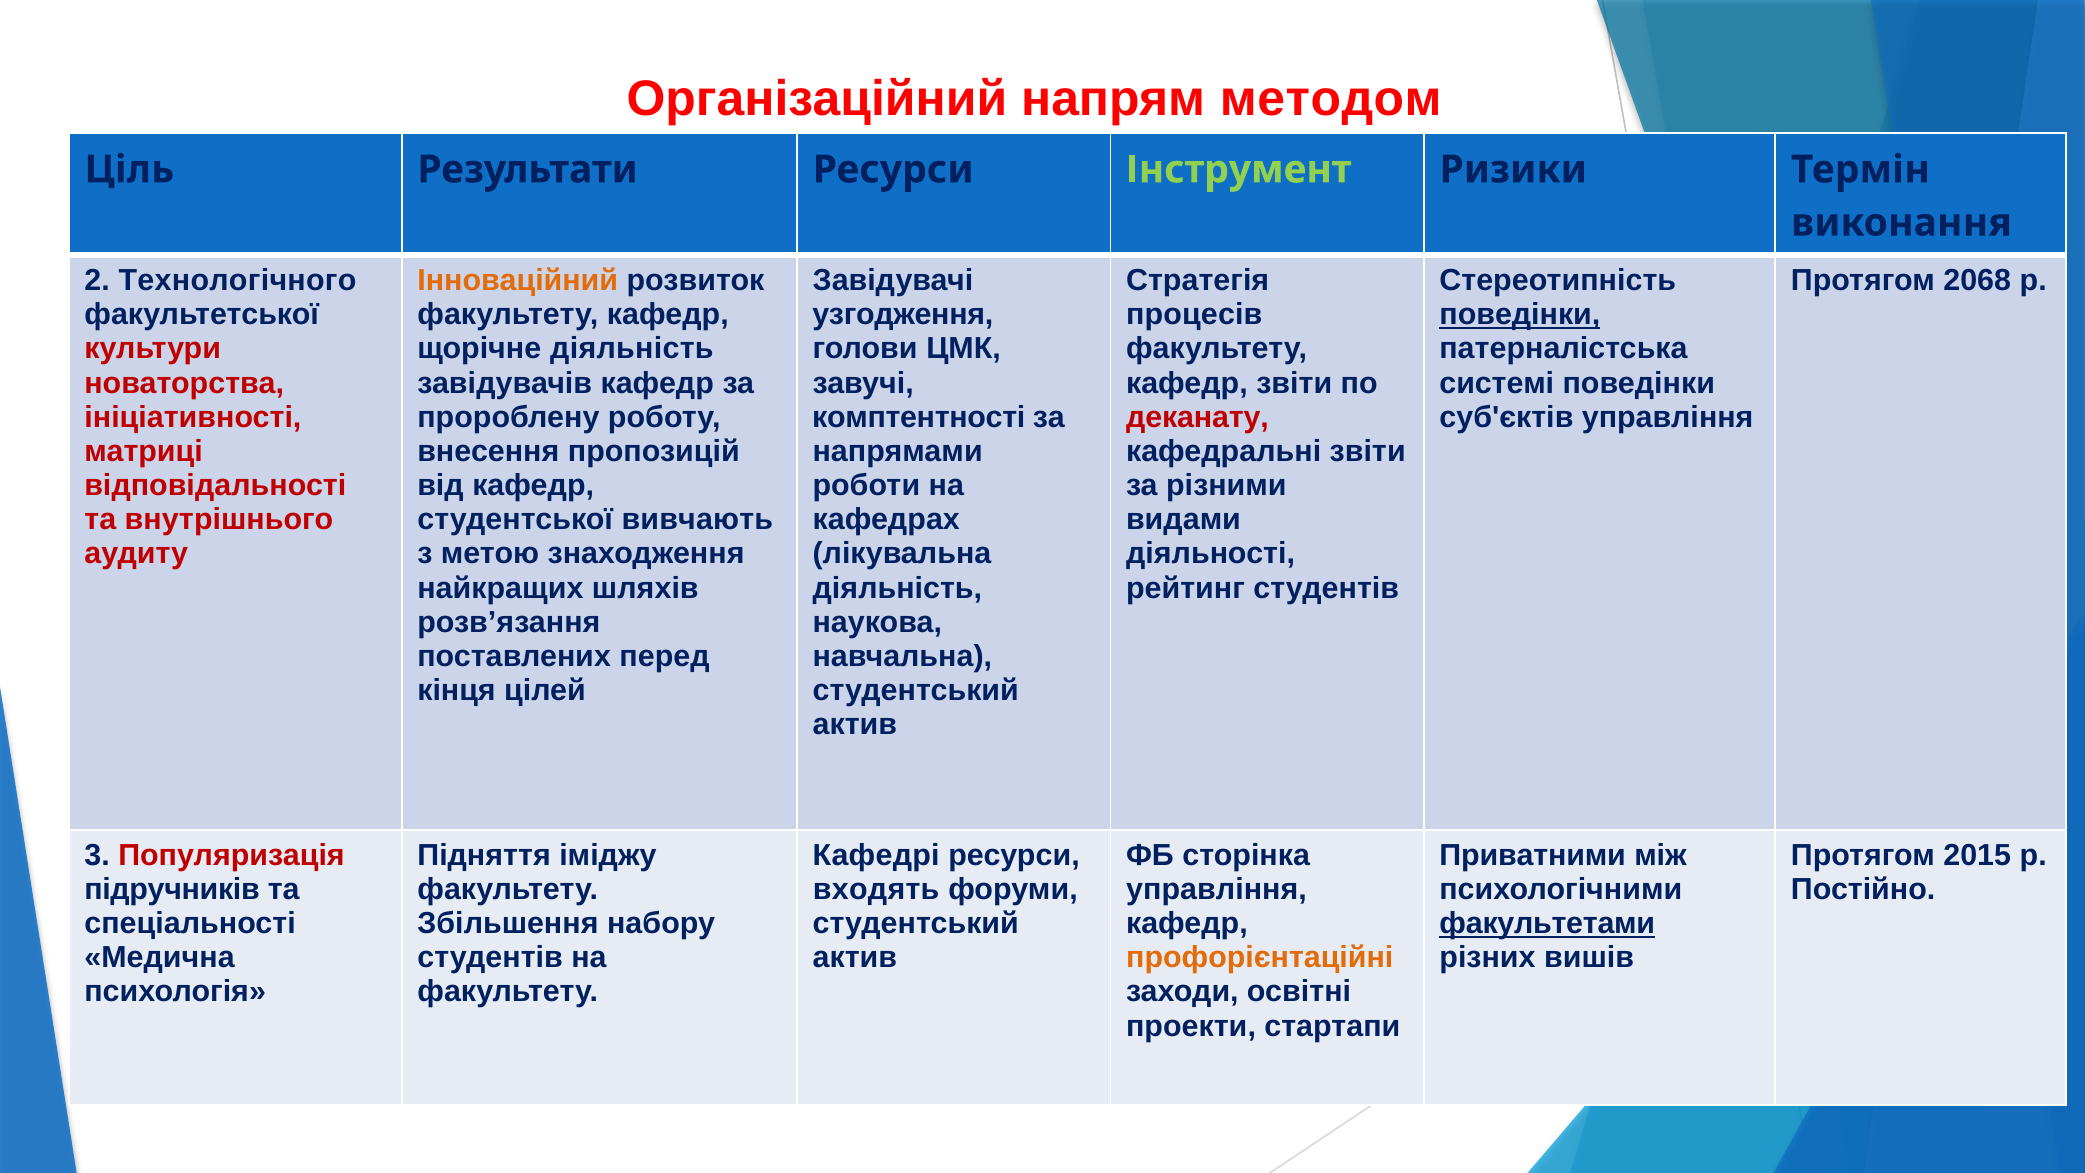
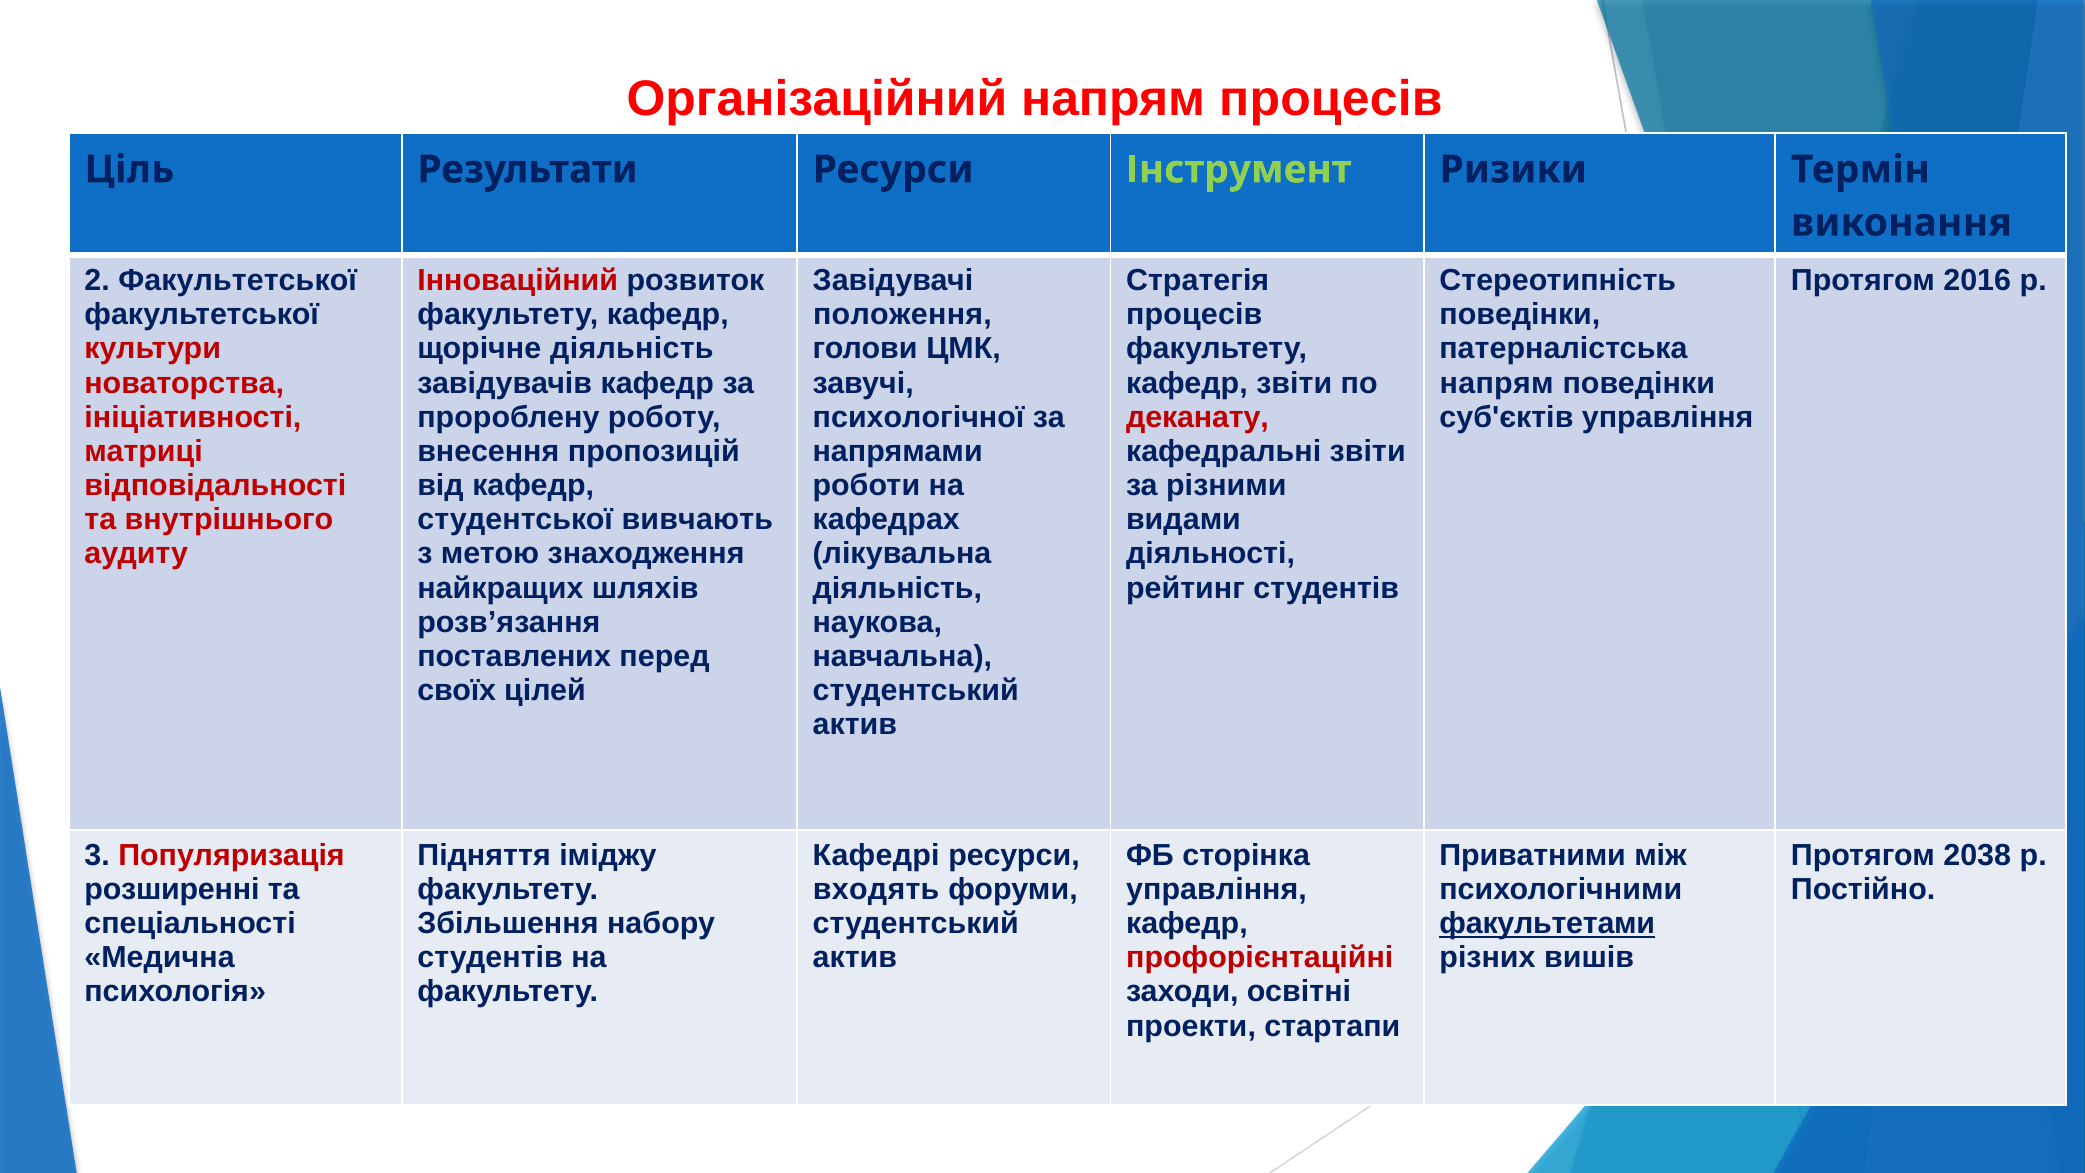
напрям методом: методом -> процесів (1331, 99)
2 Технологічного: Технологічного -> Факультетської (238, 280)
Інноваційний colour: orange -> red (518, 280)
2068: 2068 -> 2016 (1977, 280)
узгодження: узгодження -> положення (902, 315)
поведінки underline: present -> none (1520, 315)
системі: системі -> напрям (1497, 383)
комптентності: комптентності -> психологічної (919, 417)
кінця: кінця -> своїх (457, 690)
2015: 2015 -> 2038 (1977, 855)
підручників: підручників -> розширенні (172, 889)
профорієнтаційні colour: orange -> red (1260, 958)
